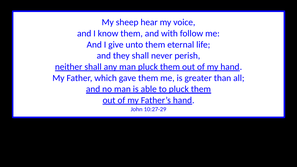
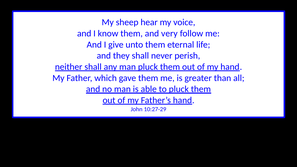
with: with -> very (169, 33)
